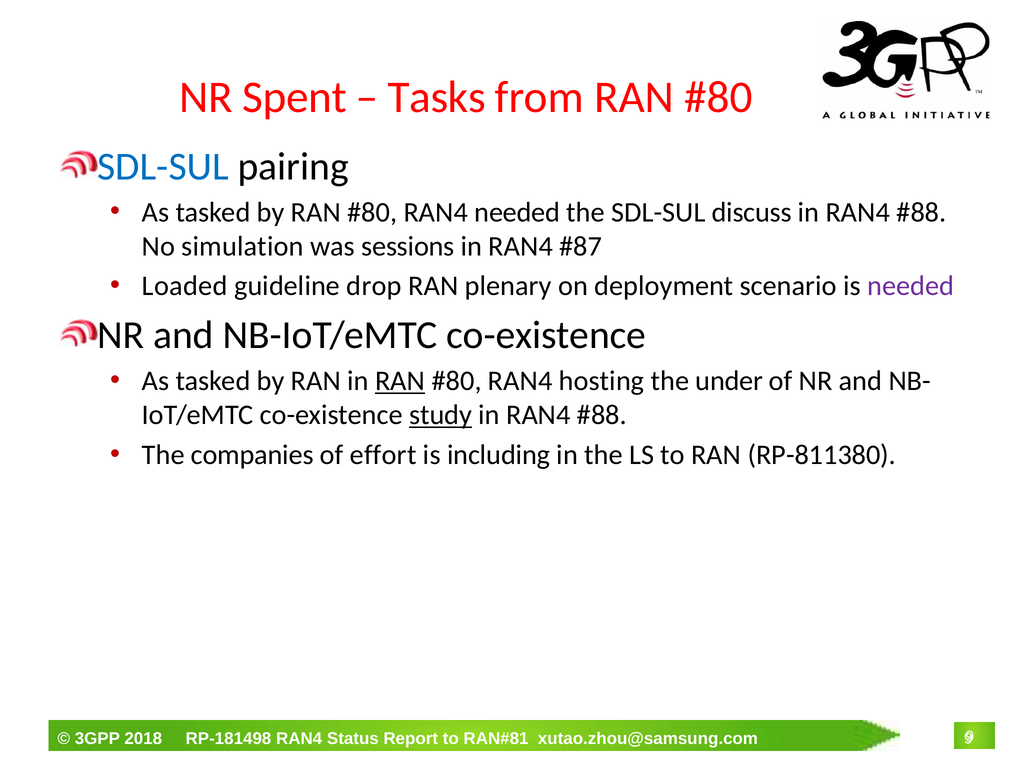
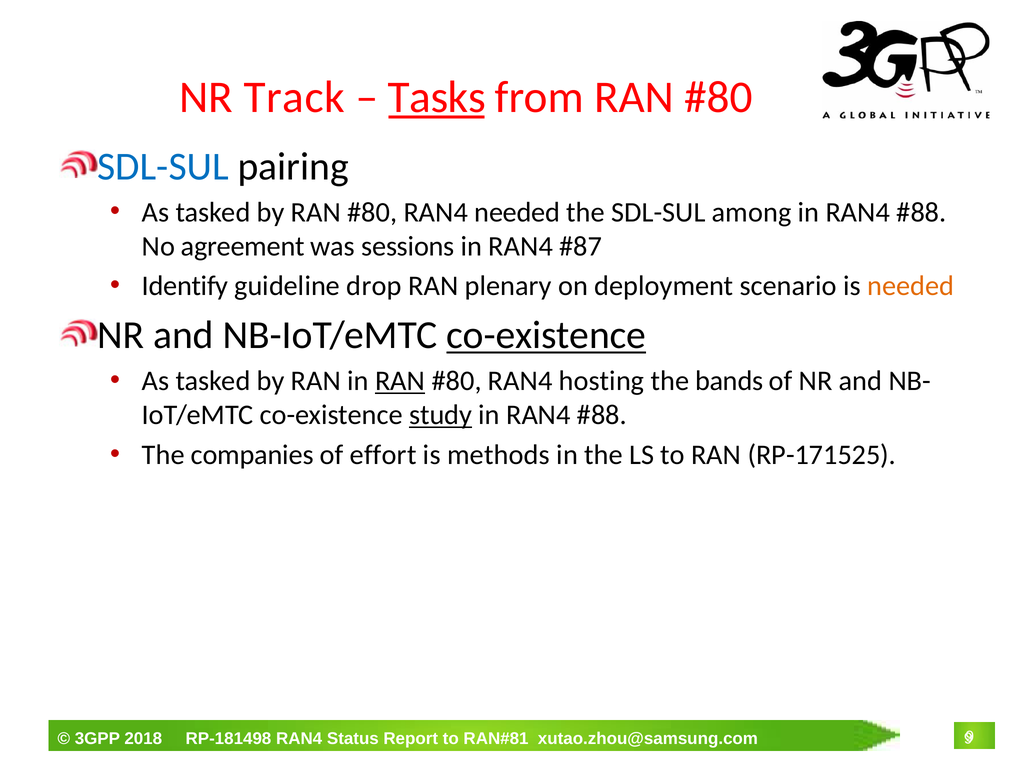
Spent: Spent -> Track (294, 97)
Tasks underline: none -> present (437, 97)
discuss: discuss -> among (752, 212)
simulation: simulation -> agreement (243, 246)
Loaded: Loaded -> Identify (185, 286)
needed colour: purple -> orange (911, 286)
co-existence underline: none -> present (546, 335)
under: under -> bands (729, 381)
including: including -> methods (498, 454)
RP-811380: RP-811380 -> RP-171525 (822, 454)
